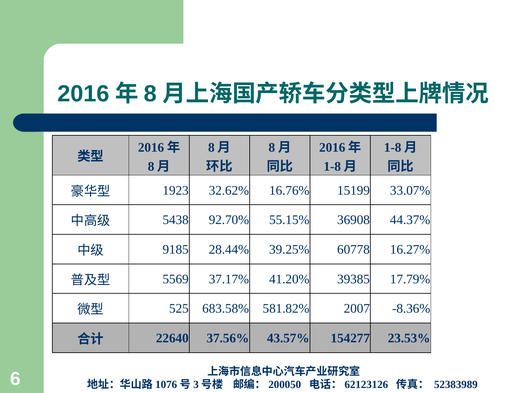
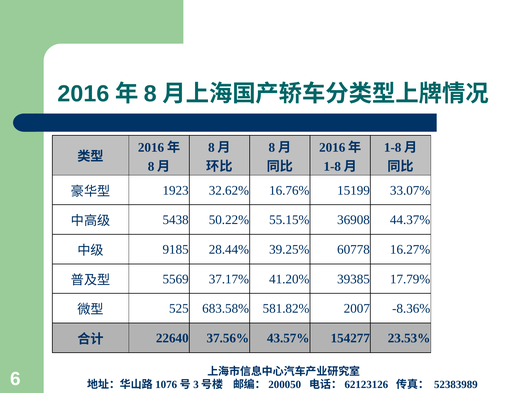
92.70%: 92.70% -> 50.22% (229, 220)
